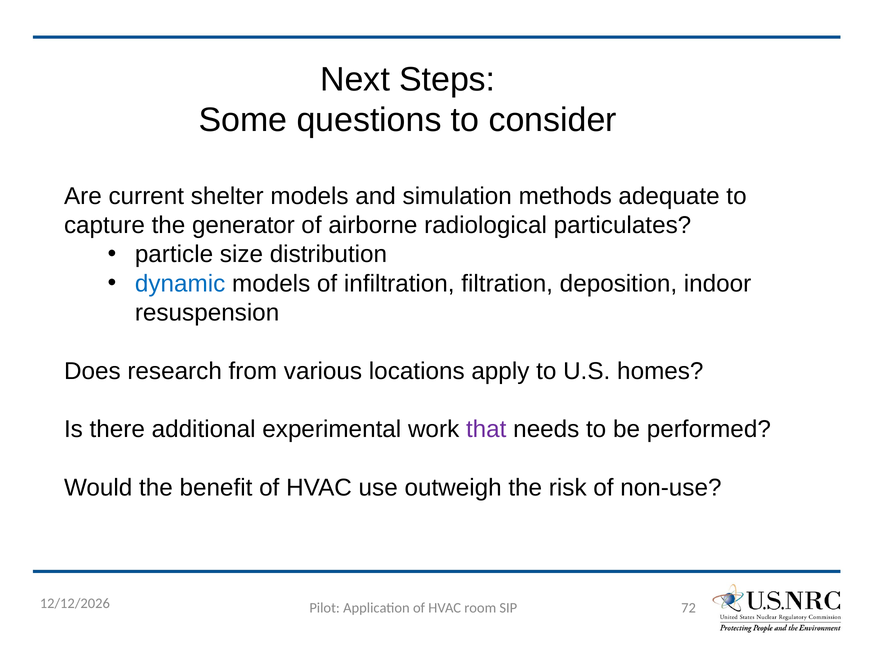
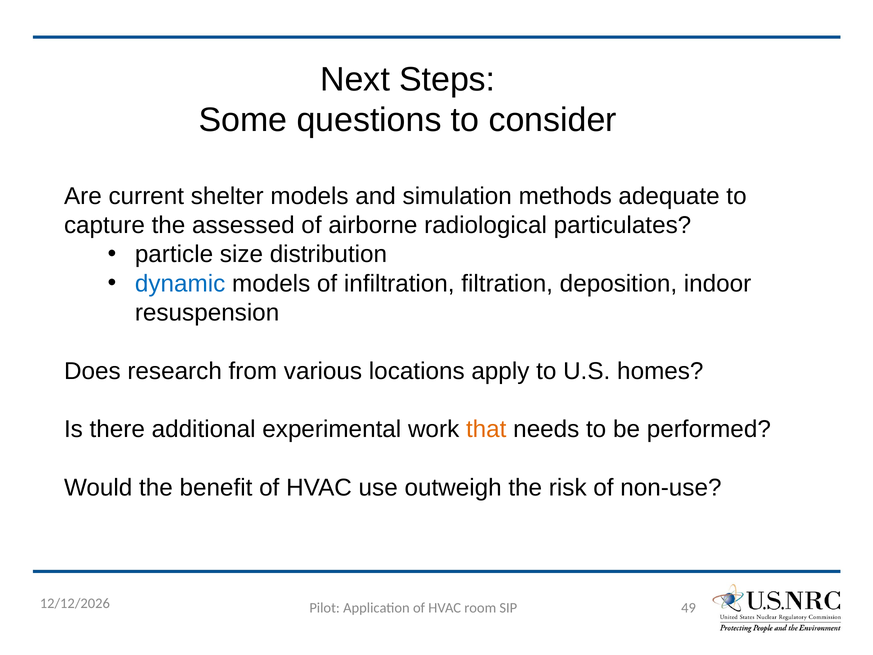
generator: generator -> assessed (243, 225)
that colour: purple -> orange (486, 429)
72: 72 -> 49 (689, 608)
